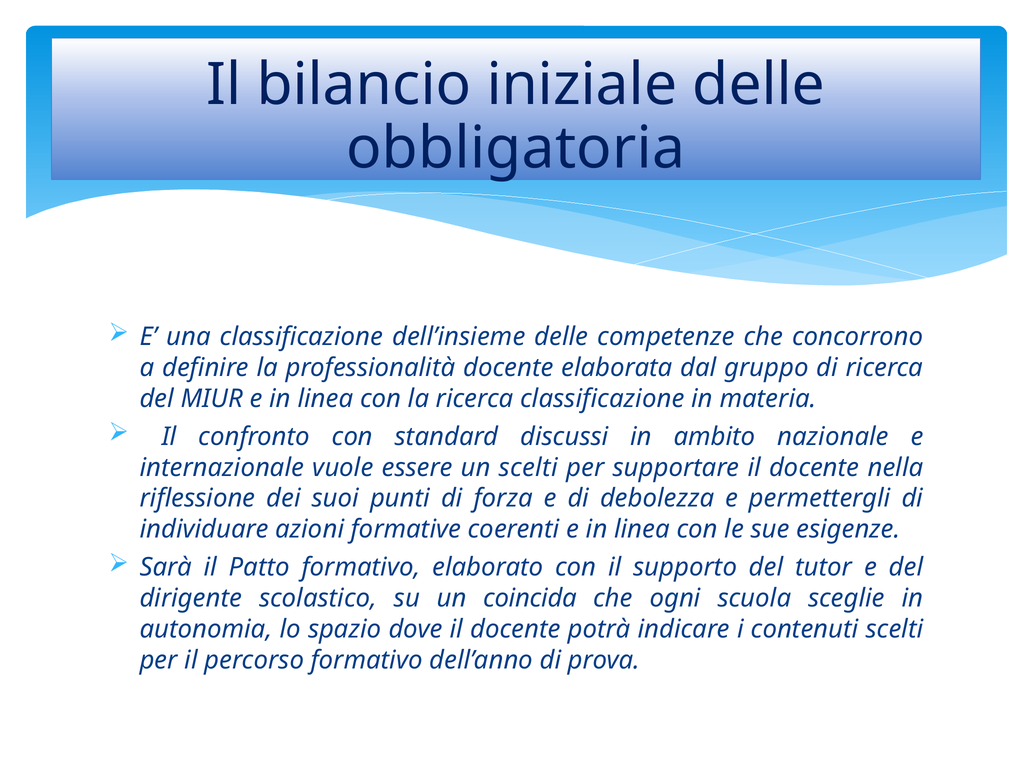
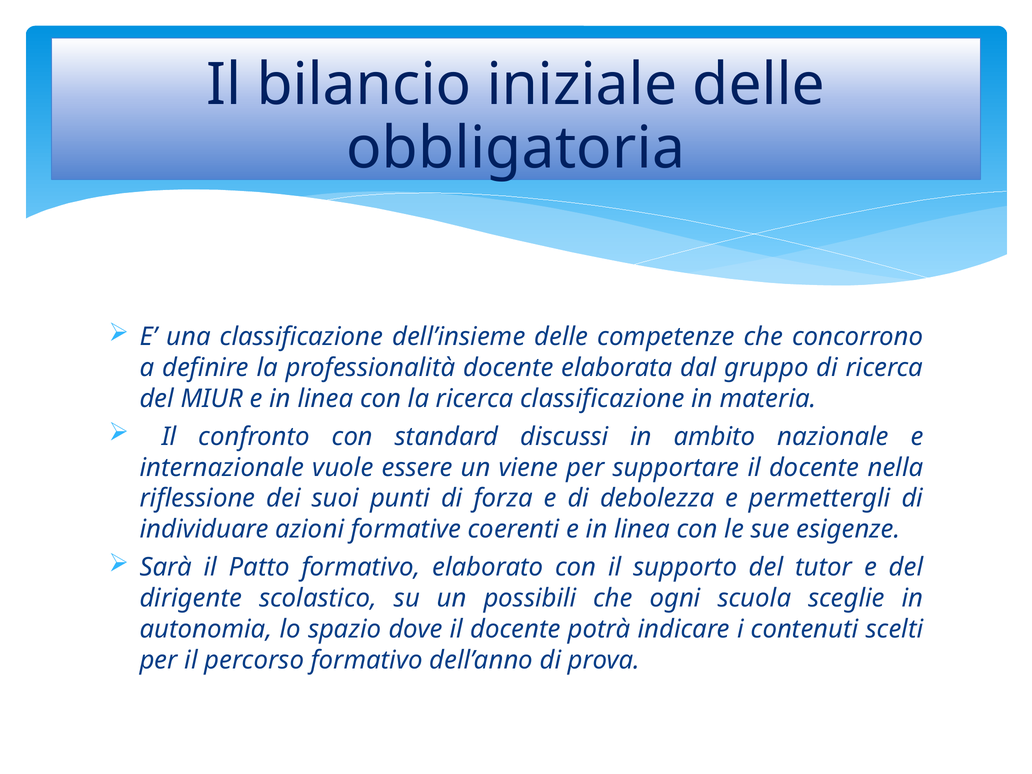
un scelti: scelti -> viene (528, 468)
coincida: coincida -> possibili (530, 598)
